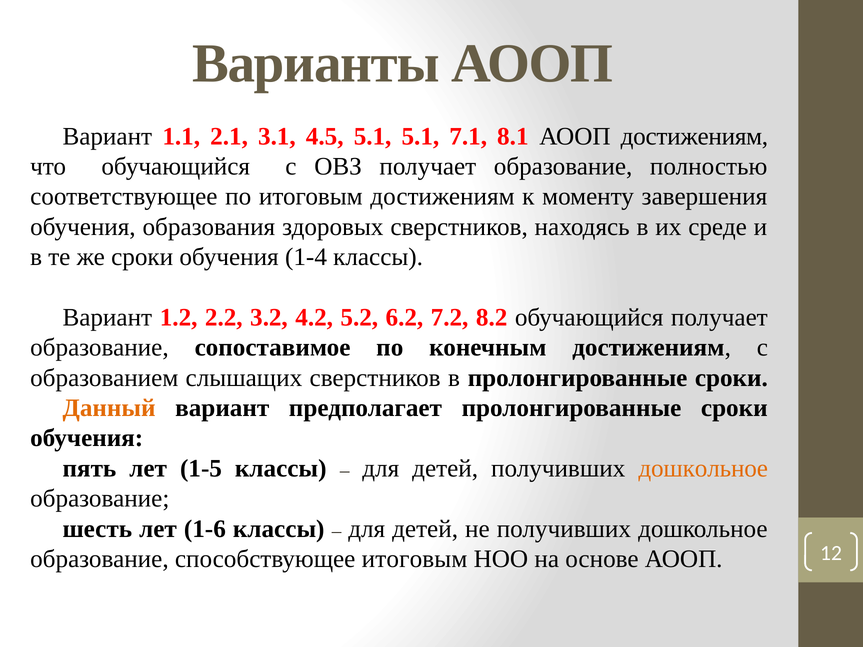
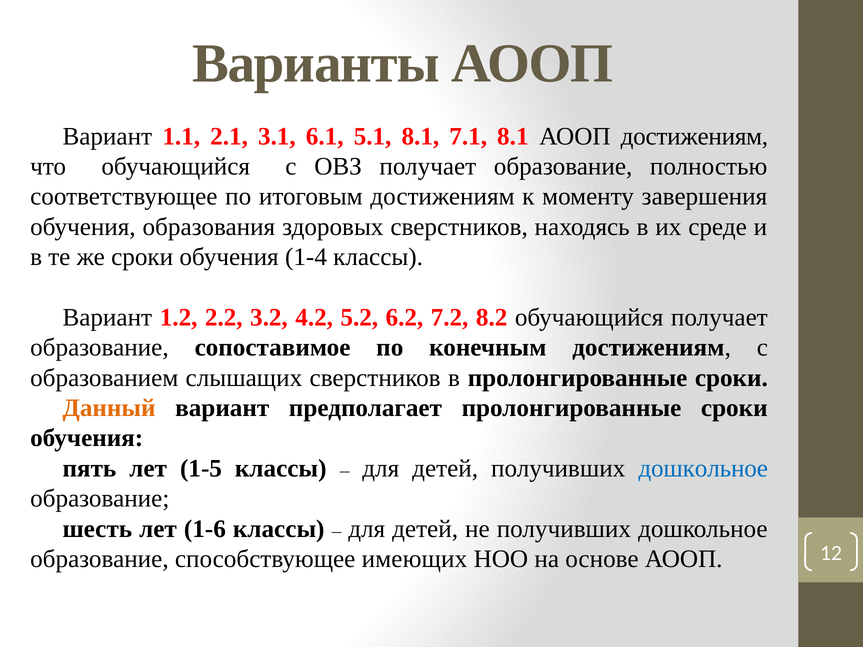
4.5: 4.5 -> 6.1 (325, 136)
5.1 5.1: 5.1 -> 8.1 (420, 136)
дошкольное colour: orange -> blue (703, 469)
способствующее итоговым: итоговым -> имеющих (415, 559)
